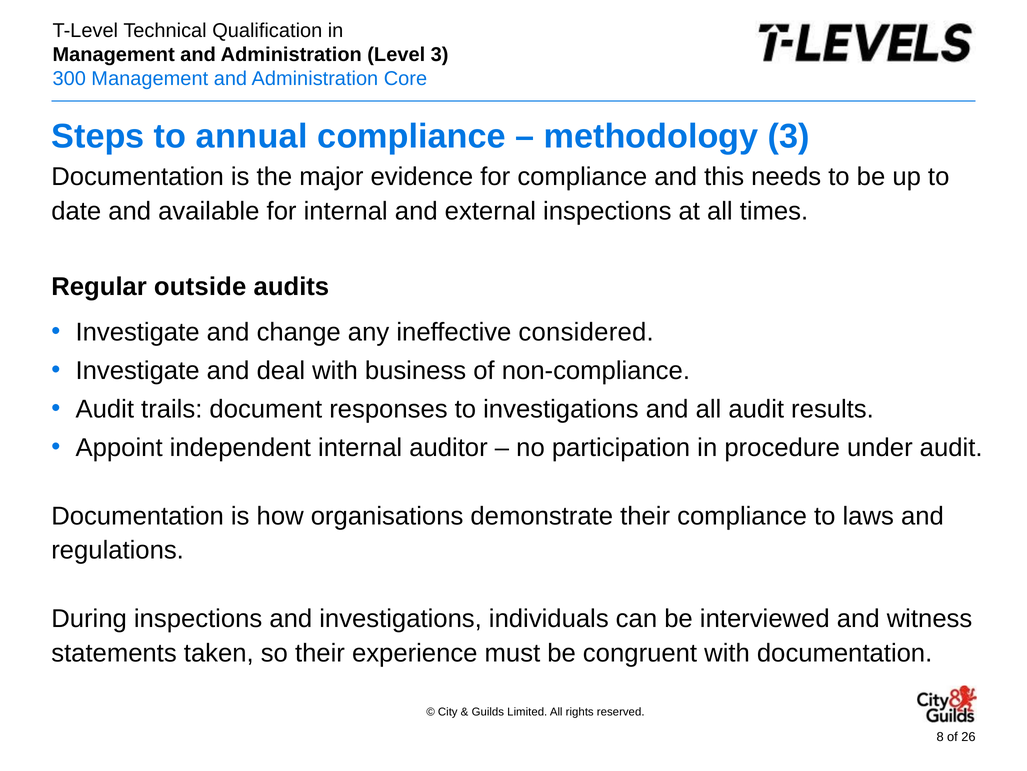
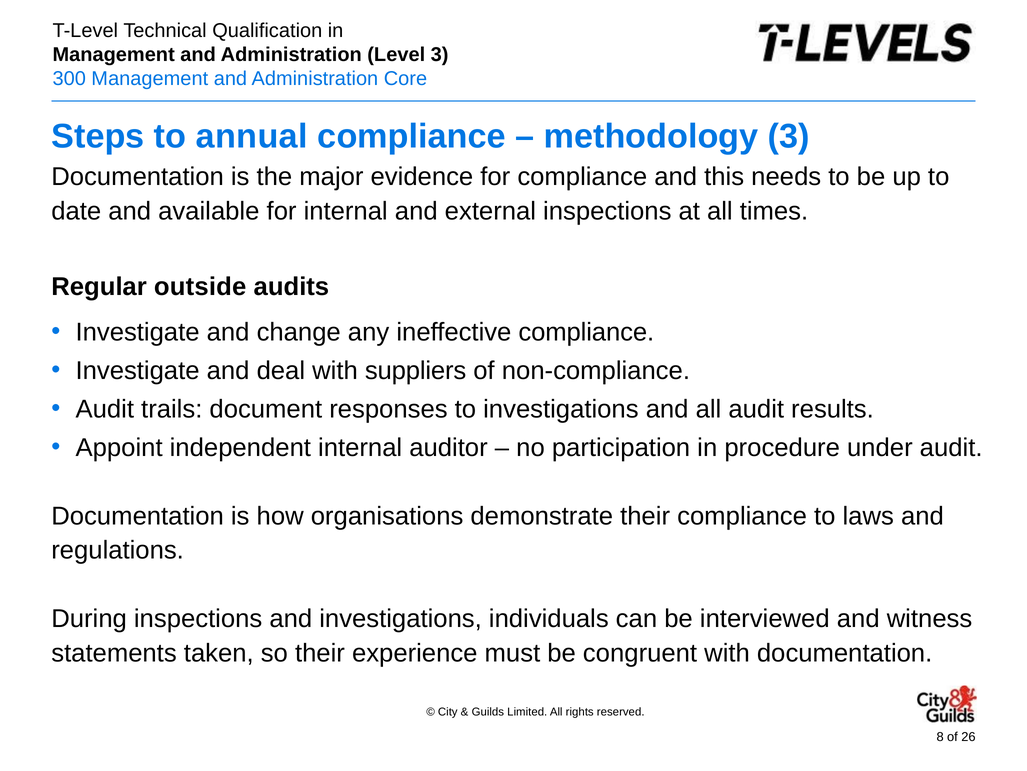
ineffective considered: considered -> compliance (586, 332)
business: business -> suppliers (416, 370)
